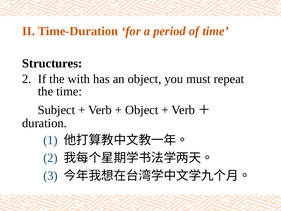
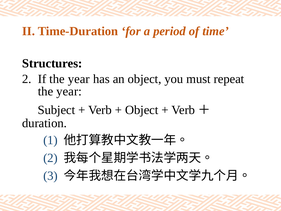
If the with: with -> year (79, 79)
time: time -> year (69, 91)
